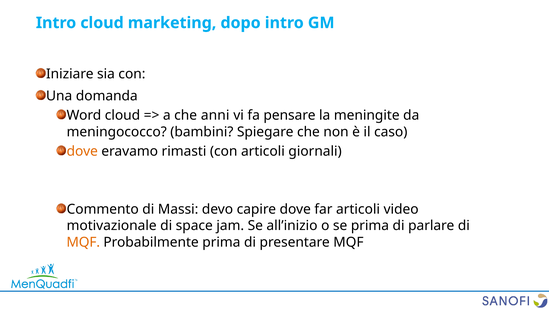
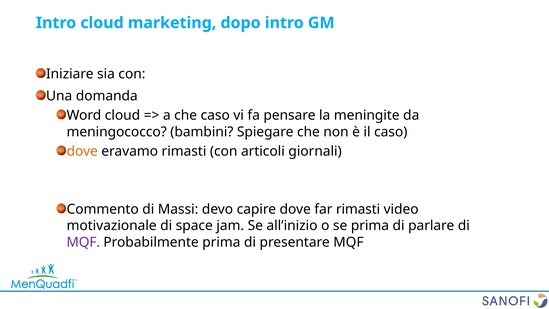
che anni: anni -> caso (215, 115)
far articoli: articoli -> rimasti (358, 209)
MQF colour: orange -> purple (83, 242)
